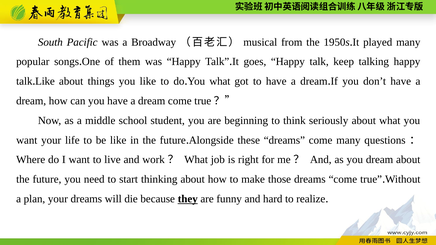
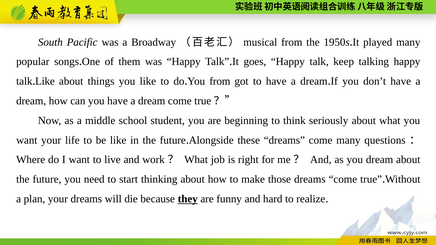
You what: what -> from (220, 81)
